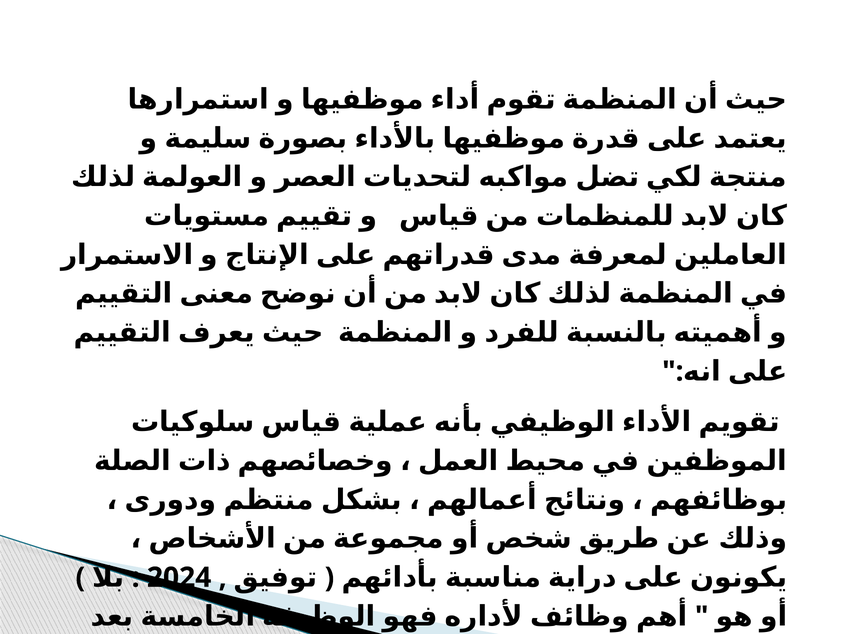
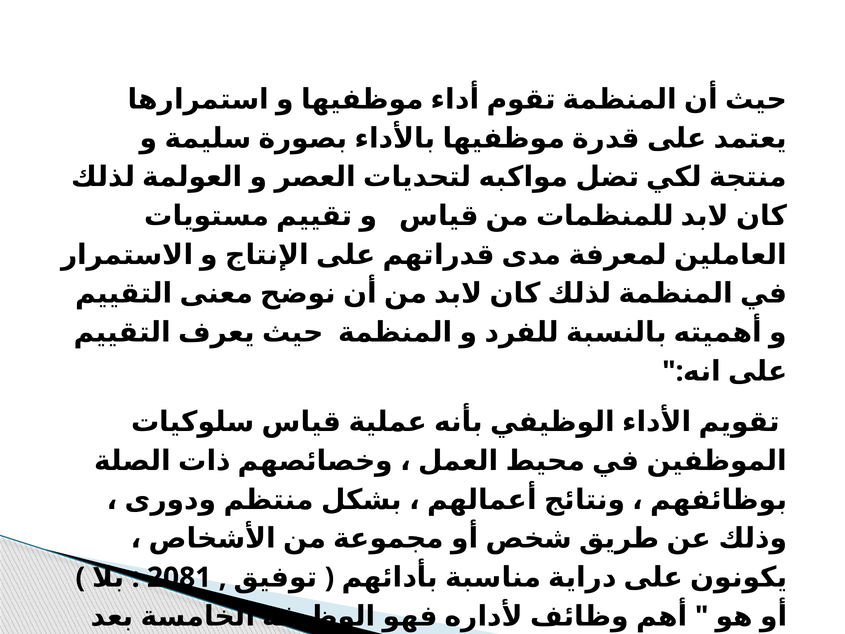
2024: 2024 -> 2081 (179, 577)
